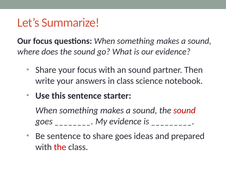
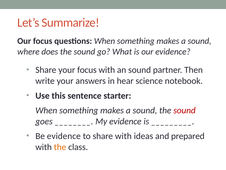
in class: class -> hear (125, 81)
Be sentence: sentence -> evidence (64, 136)
share goes: goes -> with (123, 136)
the colour: red -> orange (60, 147)
